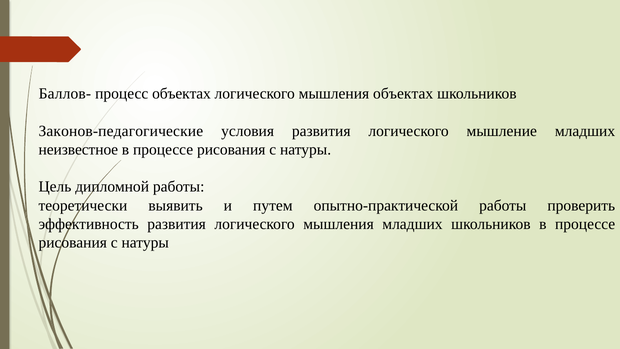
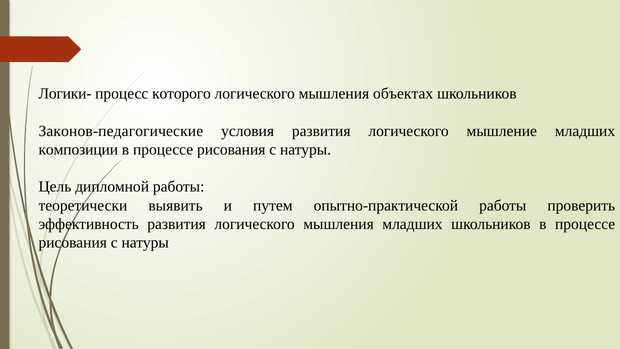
Баллов-: Баллов- -> Логики- (65, 94)
процесс объектах: объектах -> которого (181, 94)
неизвестное: неизвестное -> композиции (78, 150)
